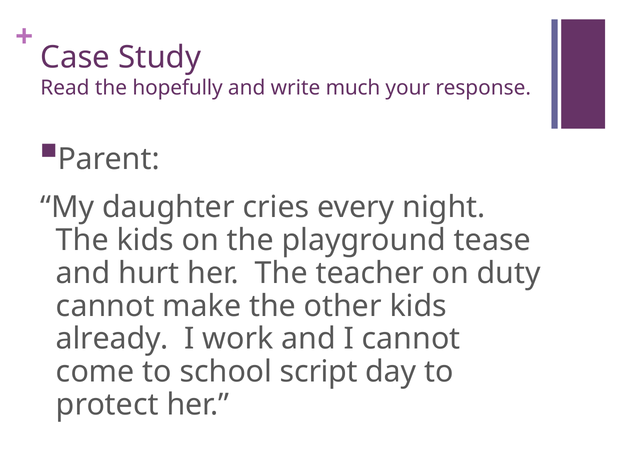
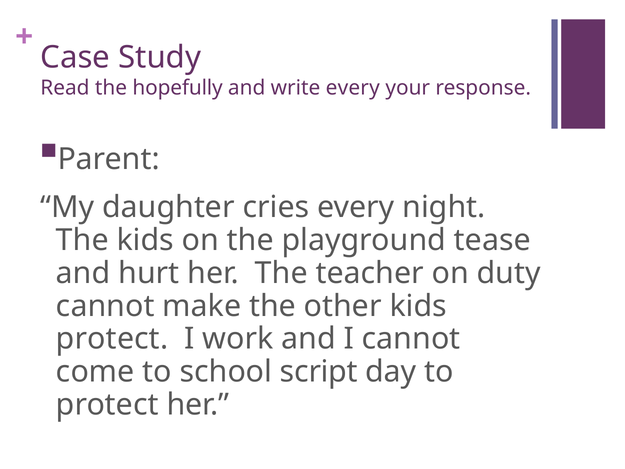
write much: much -> every (353, 88)
already: already -> protect (112, 339)
